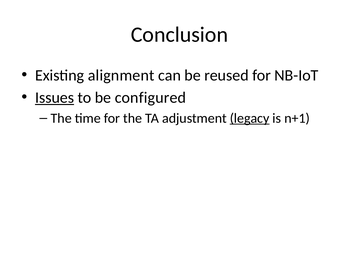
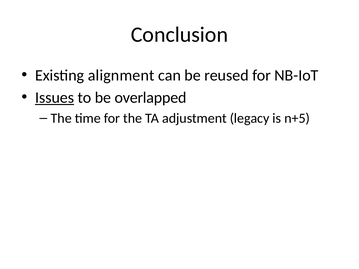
configured: configured -> overlapped (151, 98)
legacy underline: present -> none (250, 118)
n+1: n+1 -> n+5 (297, 118)
